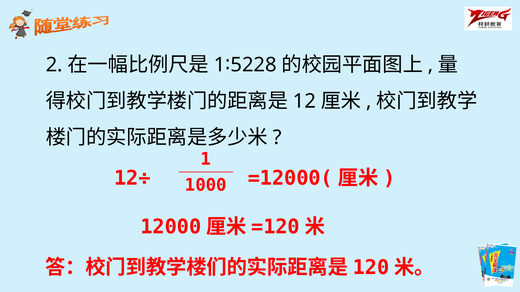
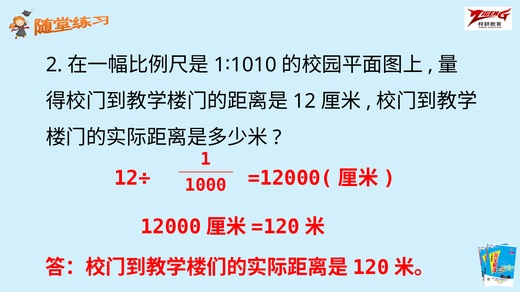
5228: 5228 -> 1010 (254, 65)
